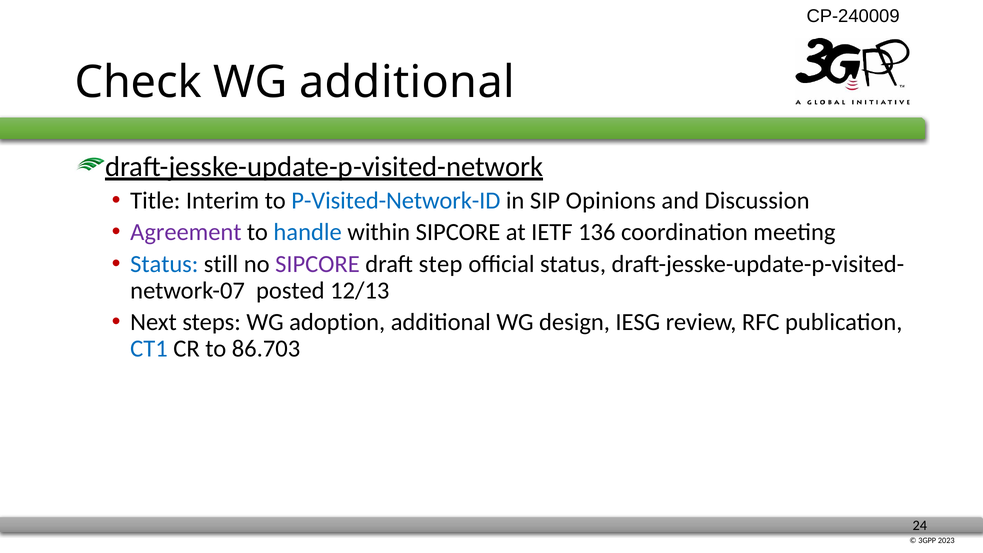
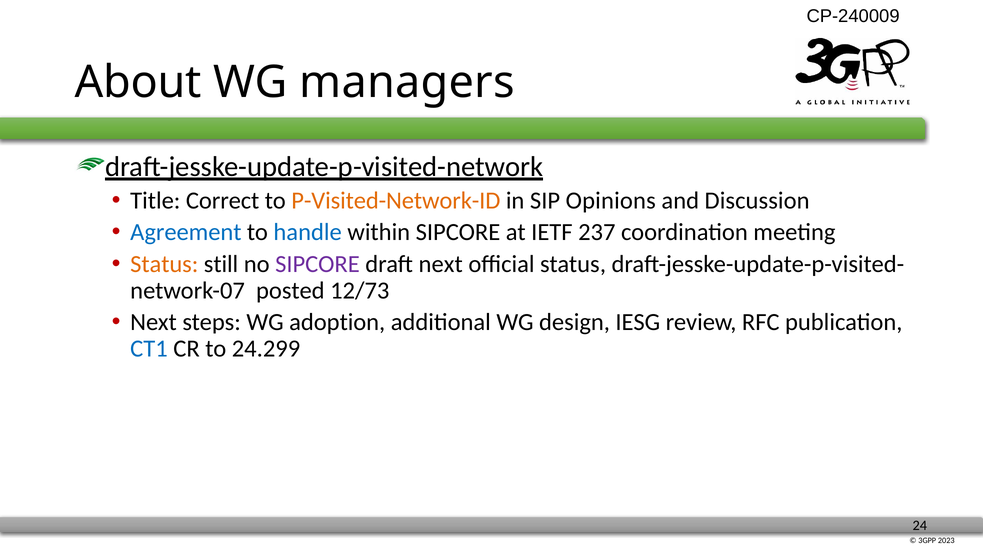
Check: Check -> About (138, 83)
WG additional: additional -> managers (407, 83)
Interim: Interim -> Correct (223, 201)
P-Visited-Network-ID colour: blue -> orange (396, 201)
Agreement colour: purple -> blue (186, 232)
136: 136 -> 237 (597, 232)
Status colour: blue -> orange (164, 264)
draft step: step -> next (441, 264)
12/13: 12/13 -> 12/73 (360, 290)
86.703: 86.703 -> 24.299 (266, 349)
